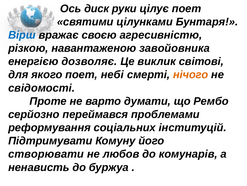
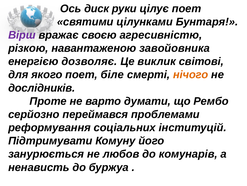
Вірш colour: blue -> purple (22, 35)
небі: небі -> біле (112, 74)
свідомості: свідомості -> дослідників (42, 88)
створювати: створювати -> занурюється (46, 154)
